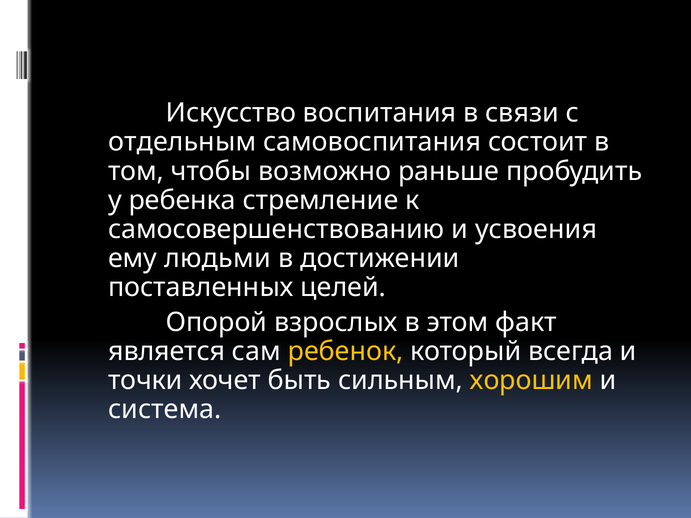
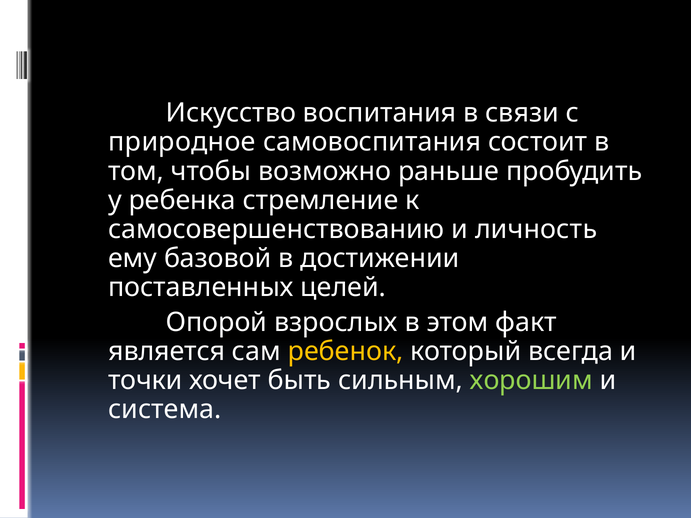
отдельным: отдельным -> природное (182, 142)
усвоения: усвоения -> личность (536, 229)
людьми: людьми -> базовой (218, 258)
хорошим colour: yellow -> light green (531, 380)
